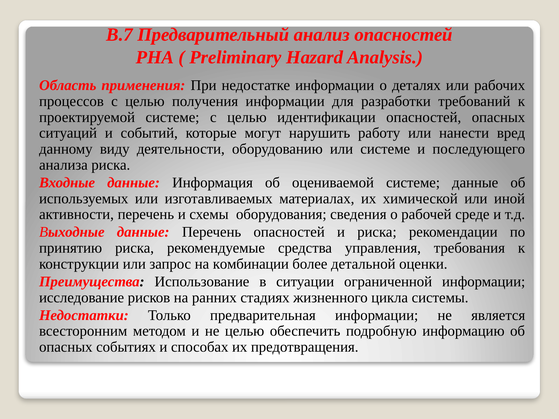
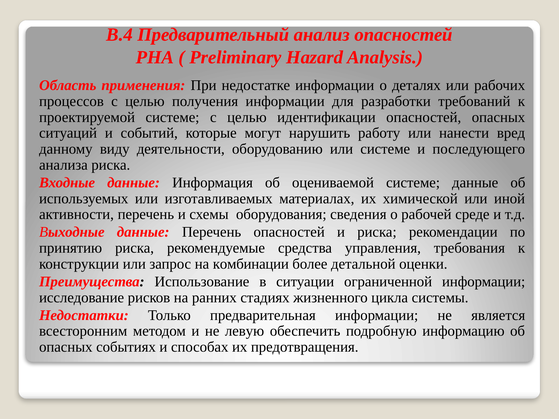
B.7: B.7 -> B.4 (119, 35)
не целью: целью -> левую (245, 331)
